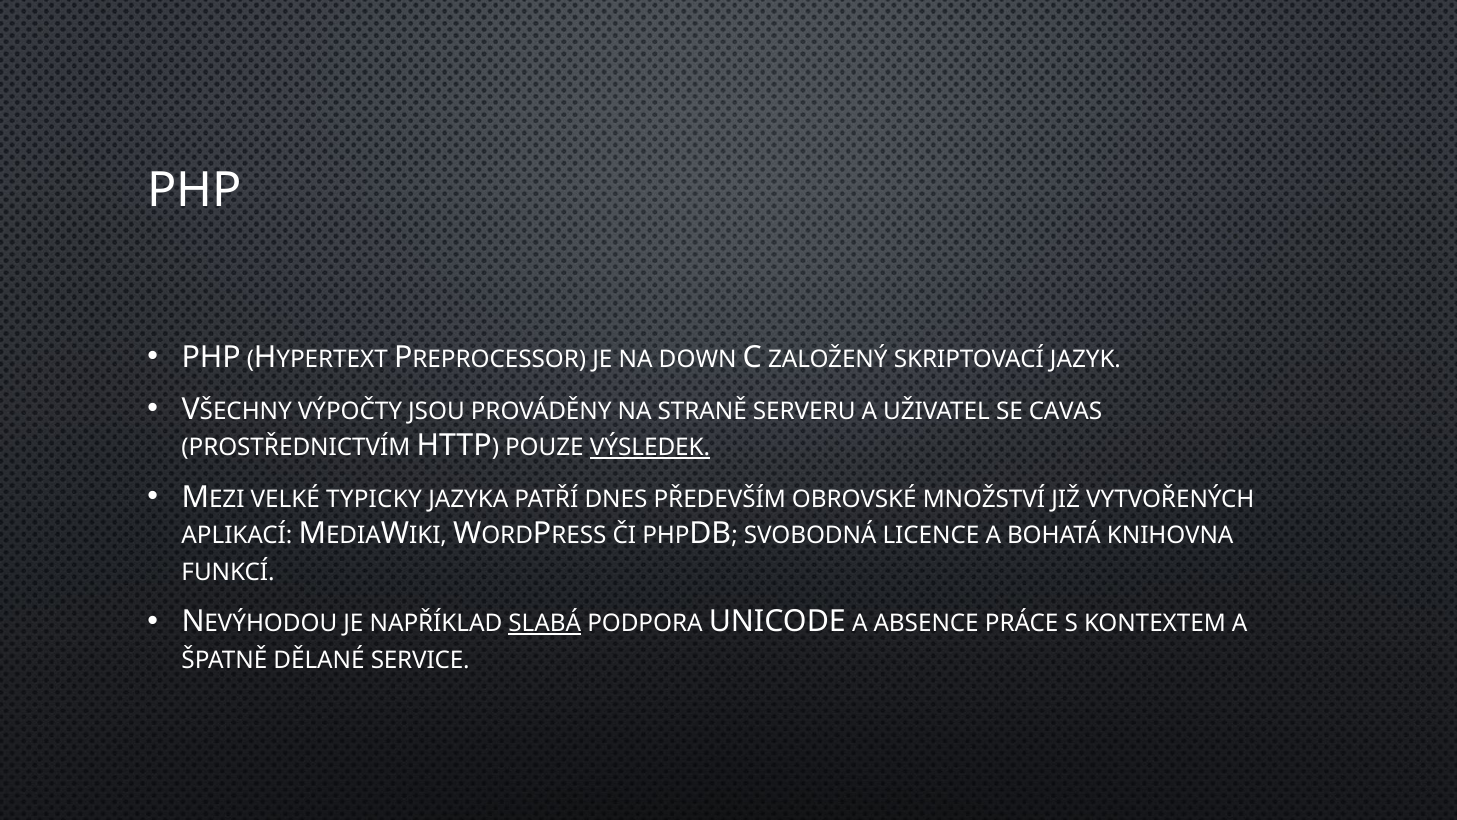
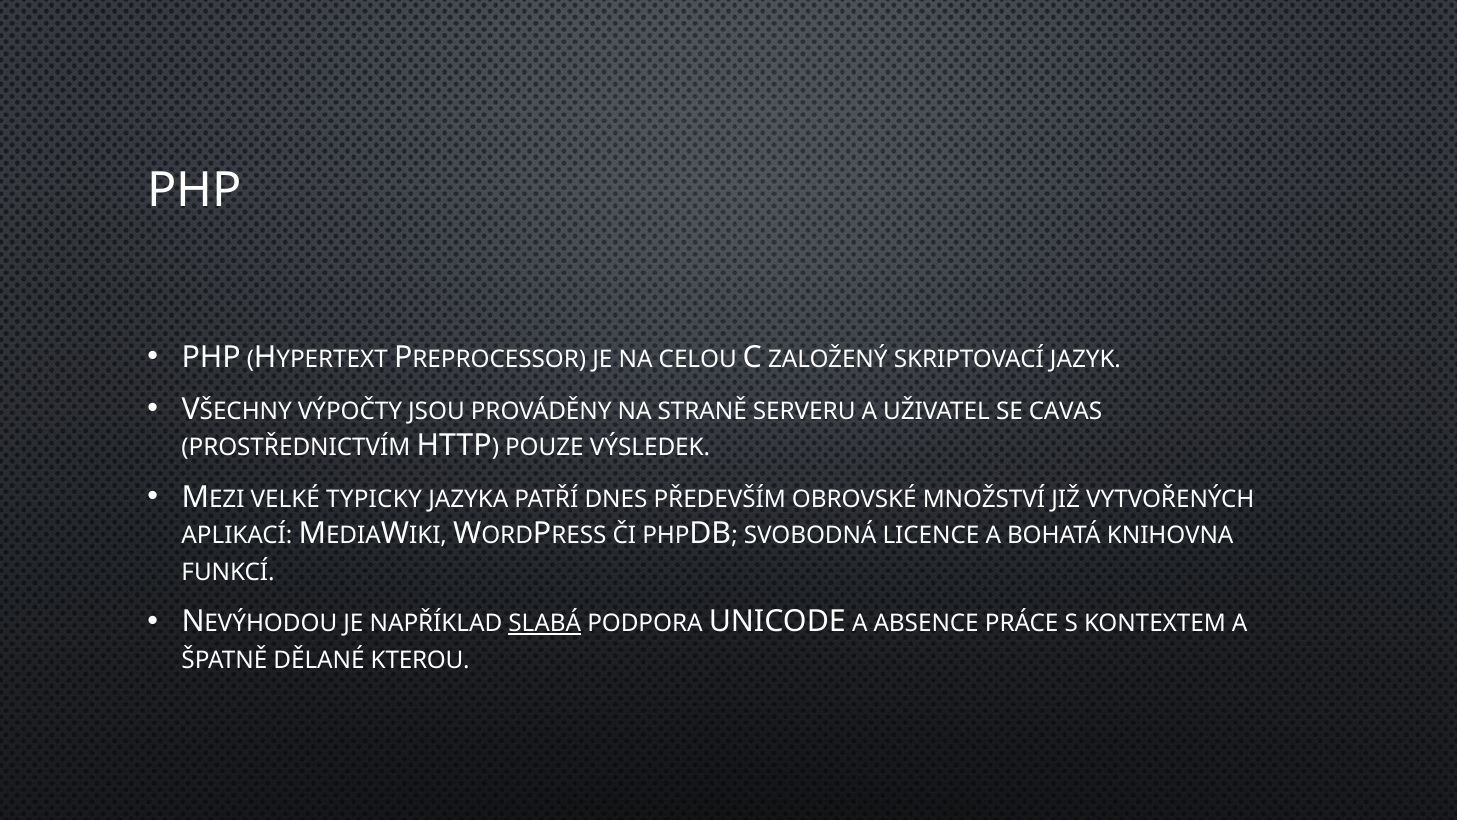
DOWN: DOWN -> CELOU (698, 359)
VÝSLEDEK underline: present -> none (650, 447)
SERVICE: SERVICE -> KTEROU (420, 660)
